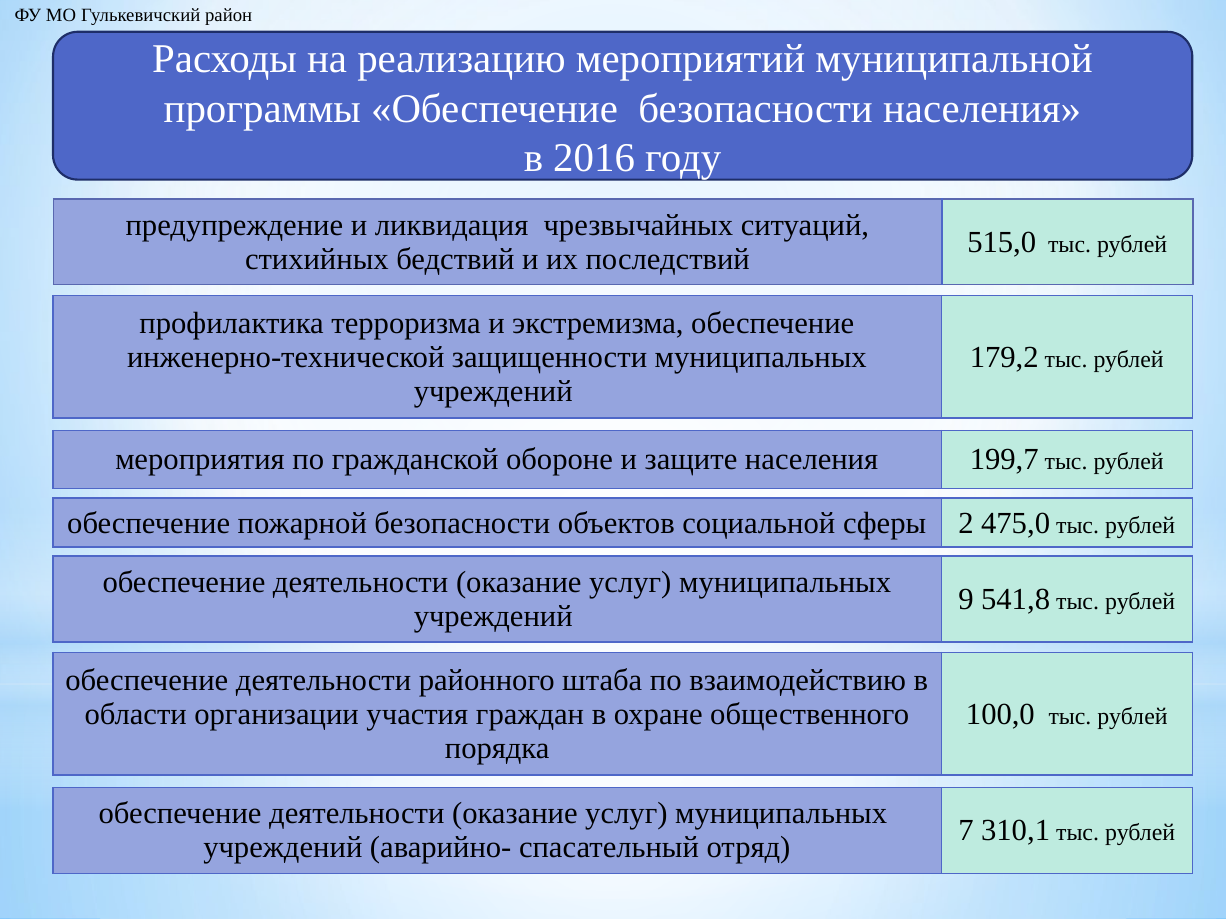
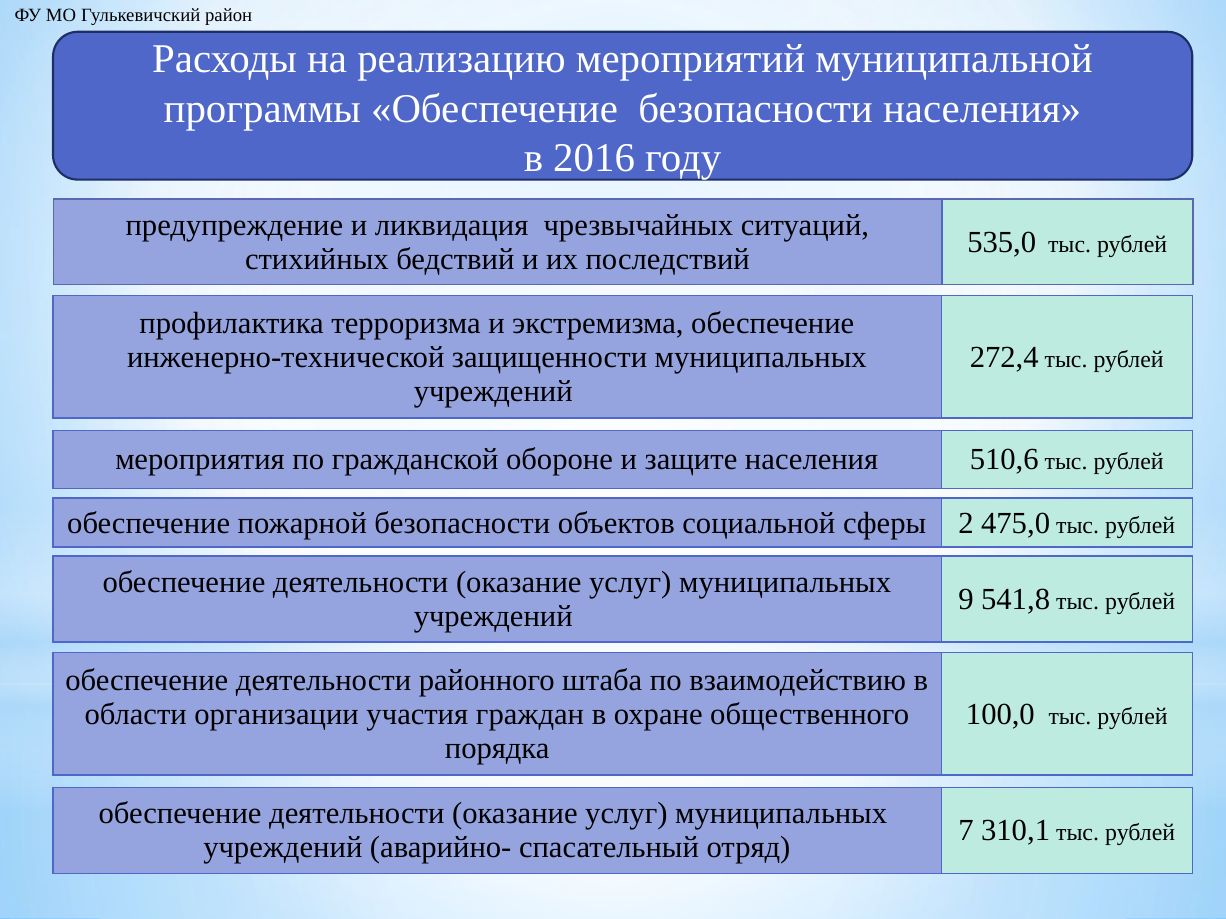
515,0: 515,0 -> 535,0 (1002, 242)
179,2: 179,2 -> 272,4 (1004, 357)
199,7: 199,7 -> 510,6 (1004, 460)
